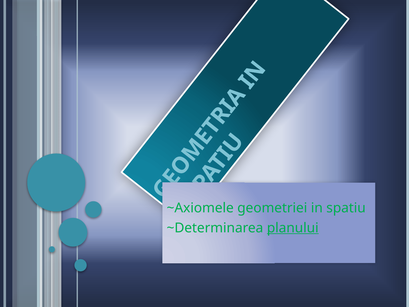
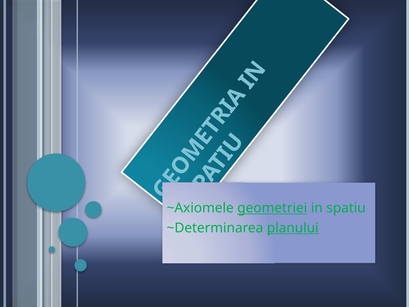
geometriei underline: none -> present (272, 208)
